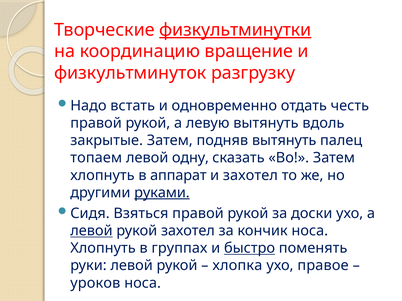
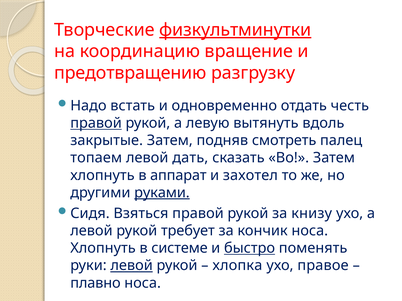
физкультминуток: физкультминуток -> предотвращению (130, 73)
правой underline: none -> present (96, 123)
подняв вытянуть: вытянуть -> смотреть (284, 141)
одну: одну -> дать (190, 158)
доски: доски -> книзу (312, 214)
левой underline: present -> none (91, 231)
рукой захотел: захотел -> требует (188, 231)
группах: группах -> системе (180, 249)
левой underline: none -> present (132, 266)
уроков: уроков -> плавно (95, 283)
